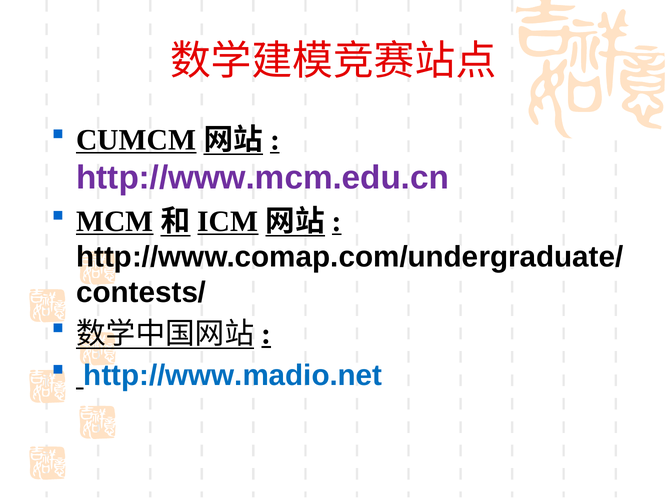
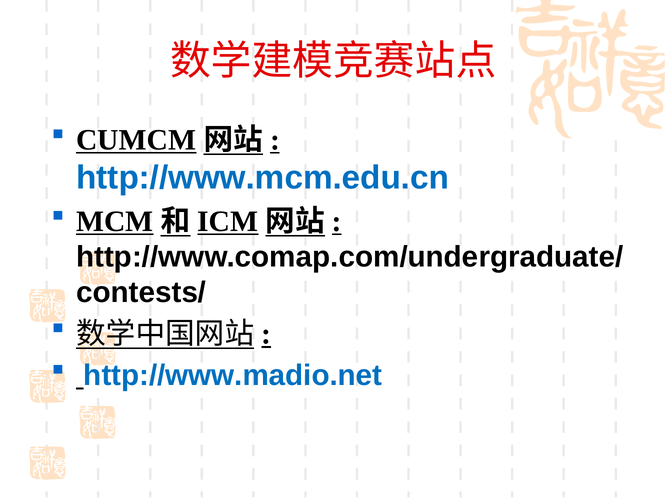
http://www.mcm.edu.cn colour: purple -> blue (263, 178)
